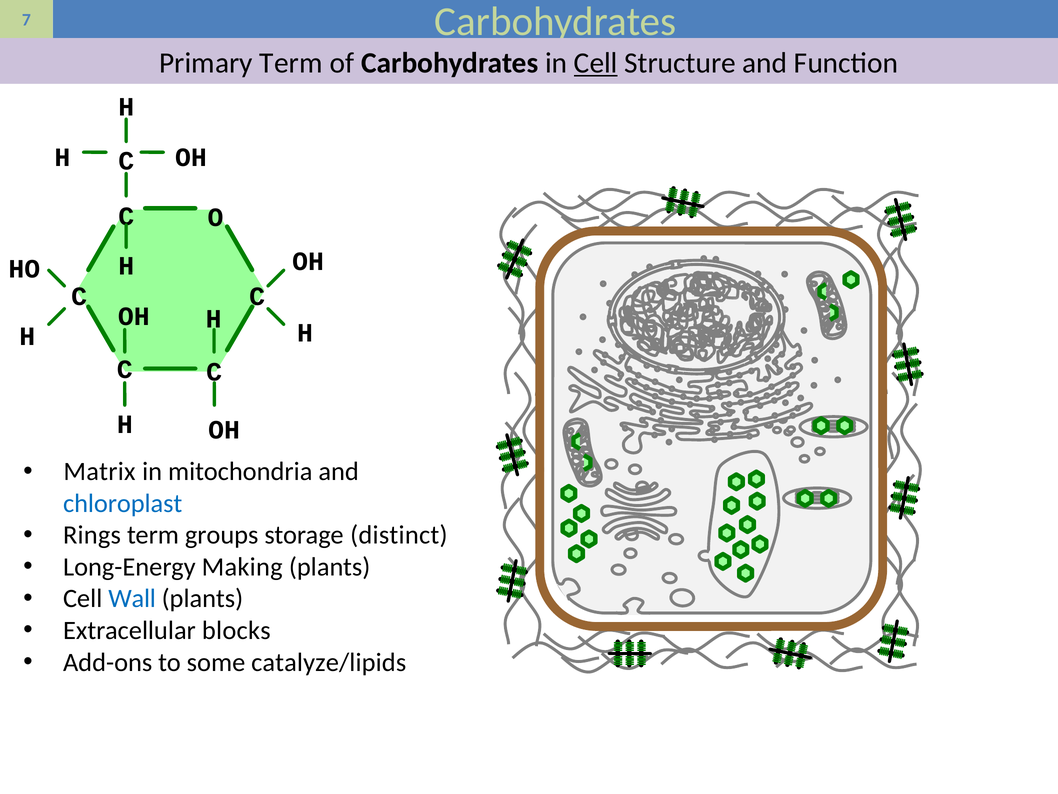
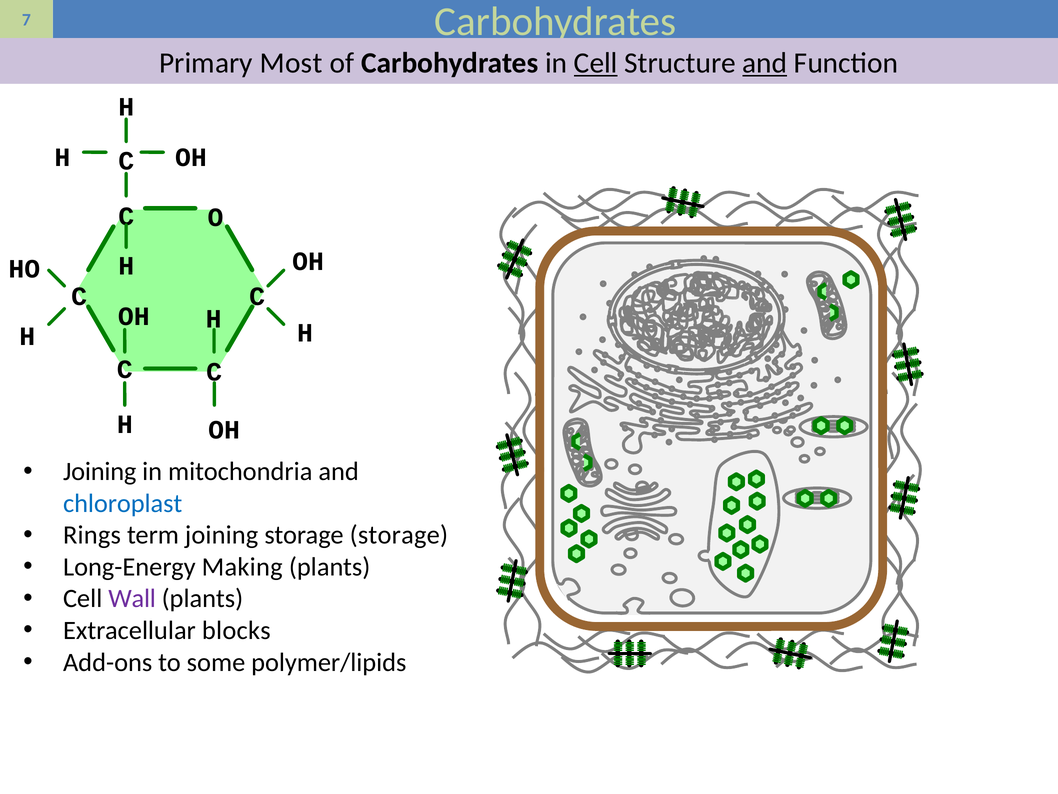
Primary Term: Term -> Most (291, 63)
and underline: none -> present (765, 63)
Matrix: Matrix -> Joining (100, 471)
term groups: groups -> joining (222, 535)
storage distinct: distinct -> storage (399, 535)
Wall colour: blue -> purple (132, 598)
catalyze/lipids: catalyze/lipids -> polymer/lipids (329, 662)
